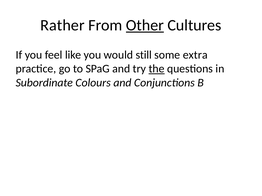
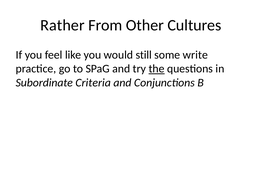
Other underline: present -> none (145, 25)
extra: extra -> write (195, 55)
Colours: Colours -> Criteria (93, 83)
